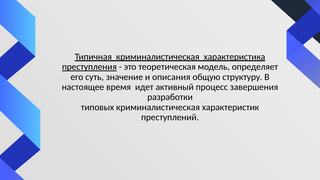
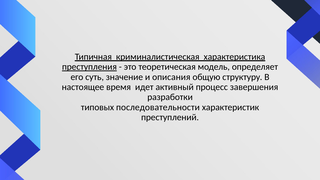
типовых криминалистическая: криминалистическая -> последовательности (158, 107)
